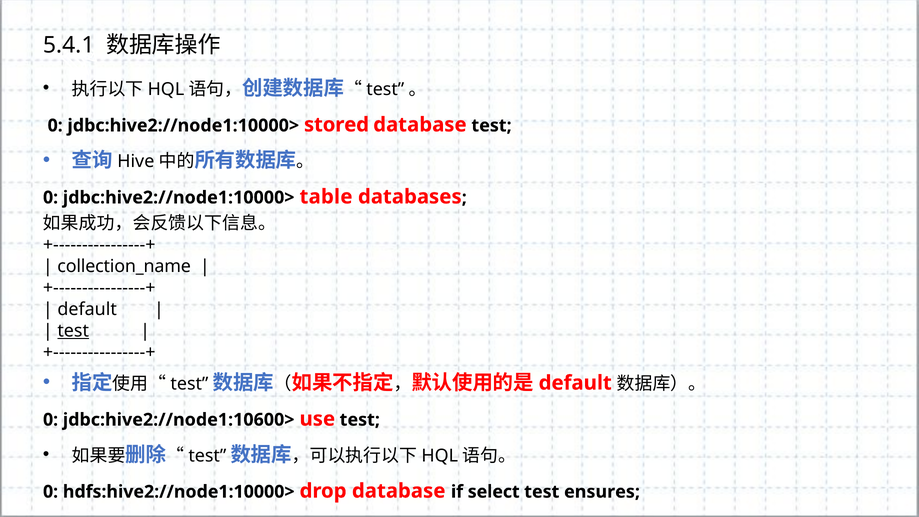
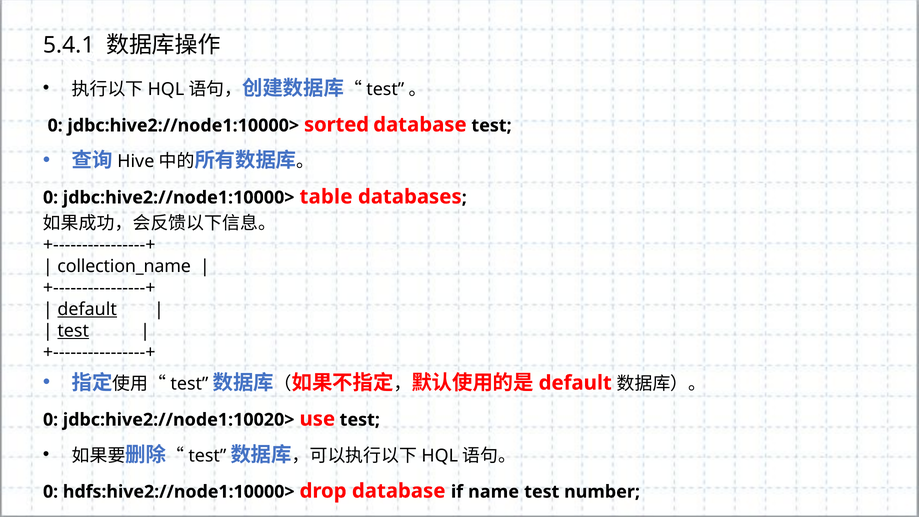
stored: stored -> sorted (337, 125)
default underline: none -> present (87, 309)
jdbc:hive2://node1:10600>: jdbc:hive2://node1:10600> -> jdbc:hive2://node1:10020> (179, 420)
select: select -> name (494, 492)
ensures: ensures -> number (602, 492)
